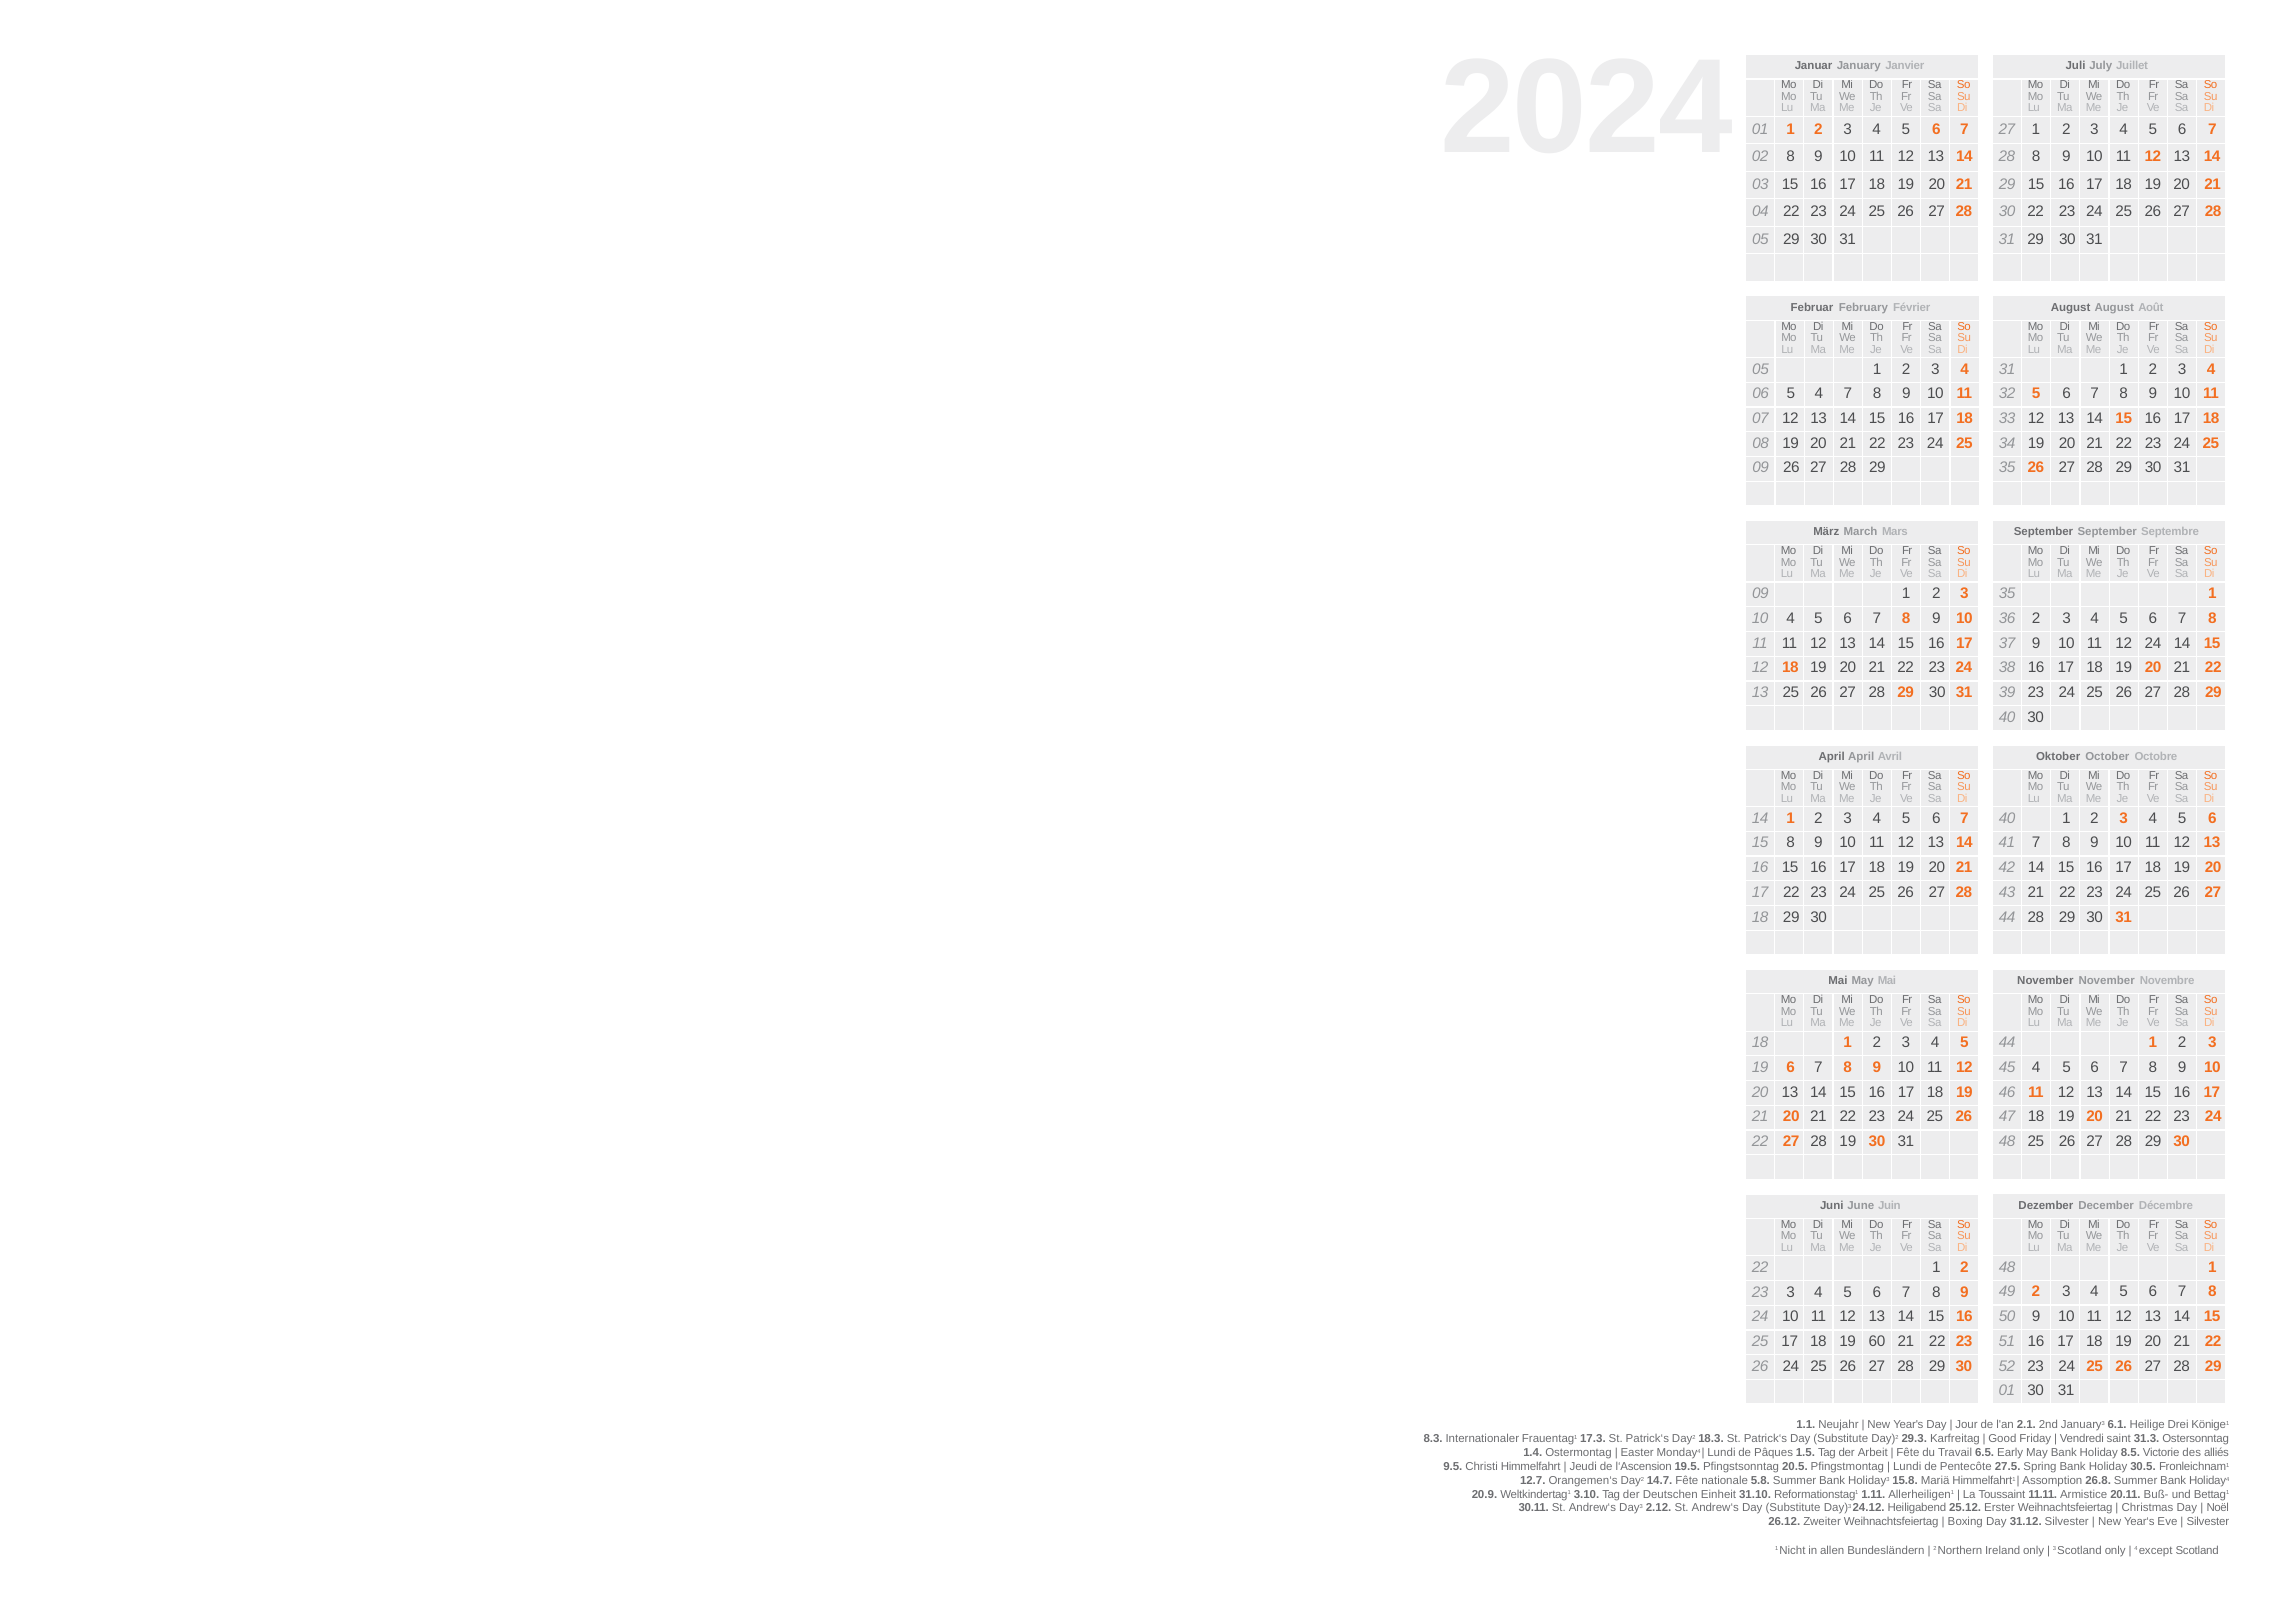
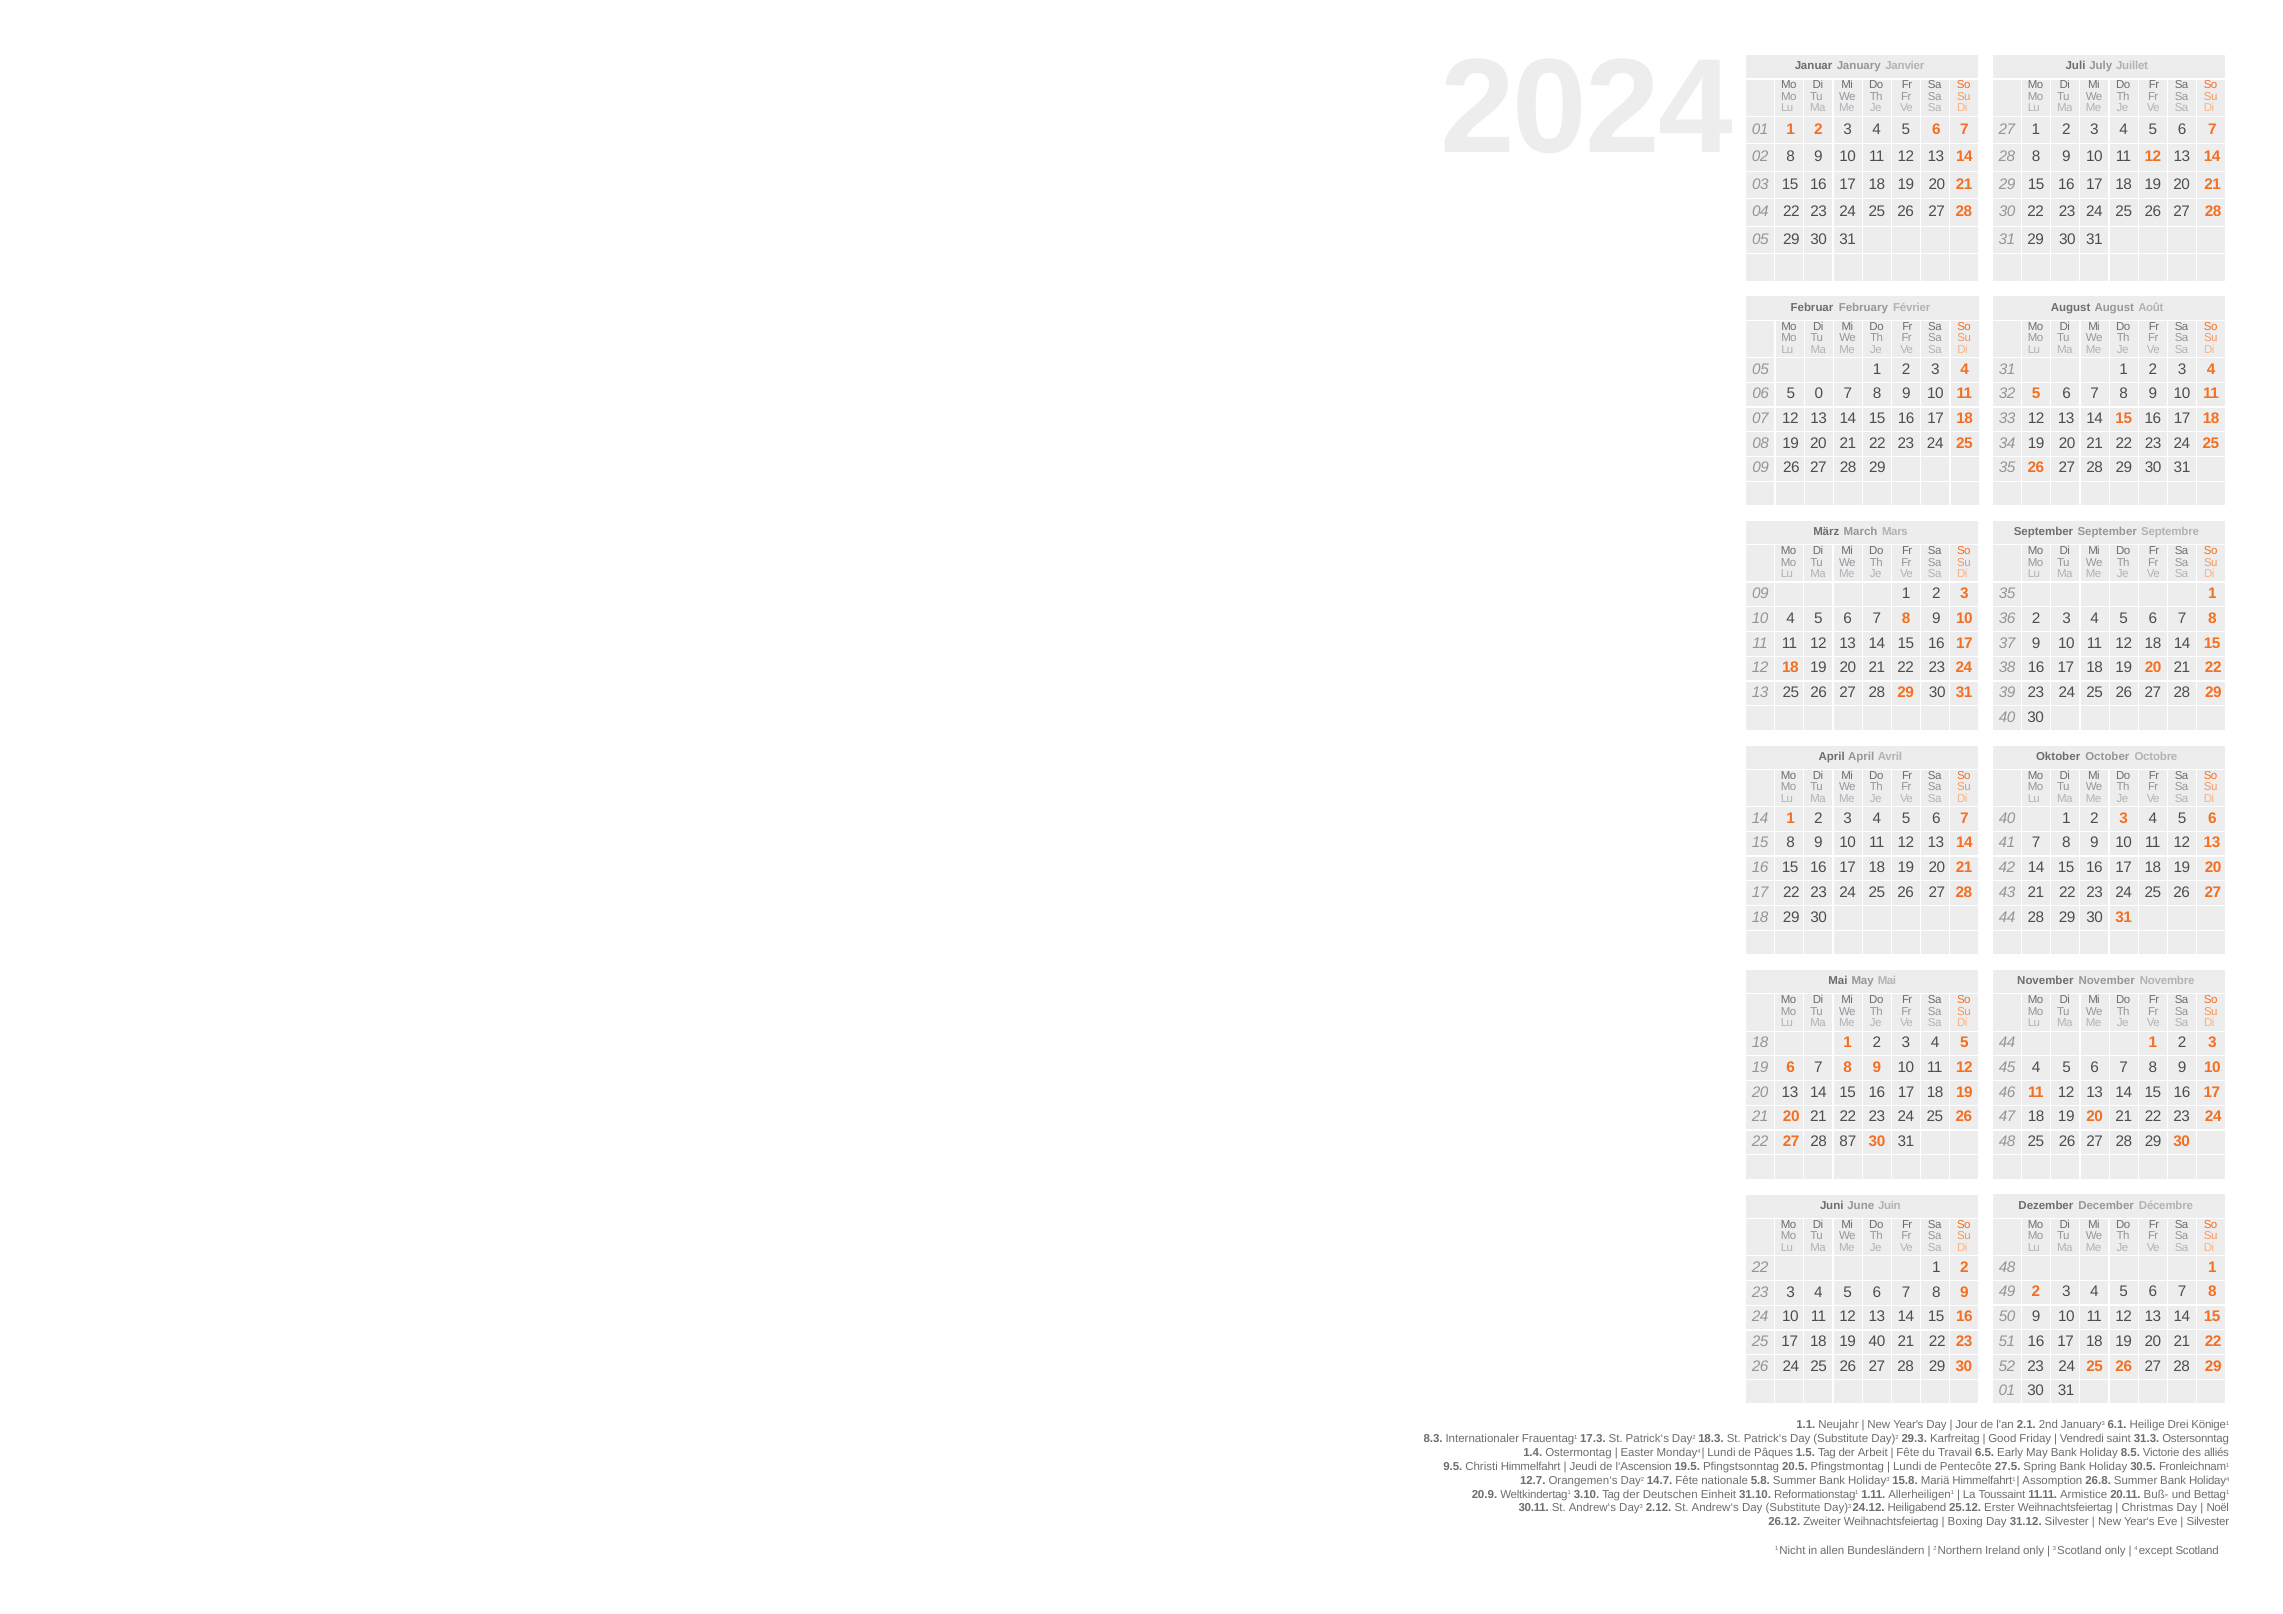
5 4: 4 -> 0 (1819, 394)
11 12 24: 24 -> 18 (2153, 643)
28 19: 19 -> 87 (1848, 1142)
19 60: 60 -> 40 (1877, 1341)
